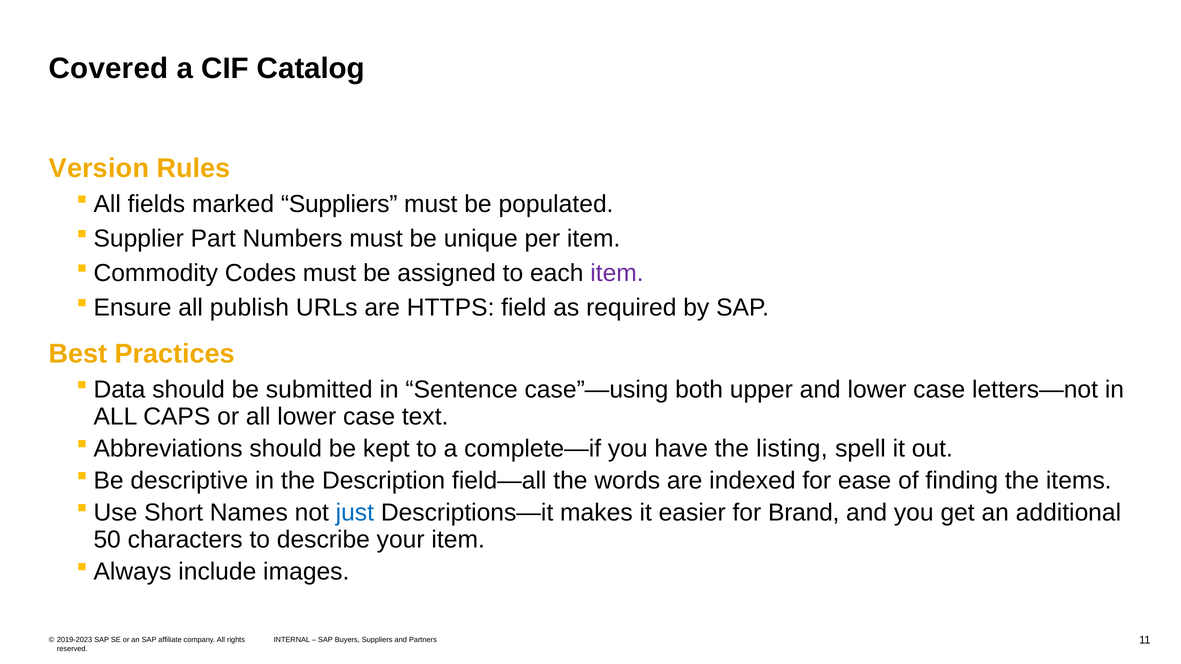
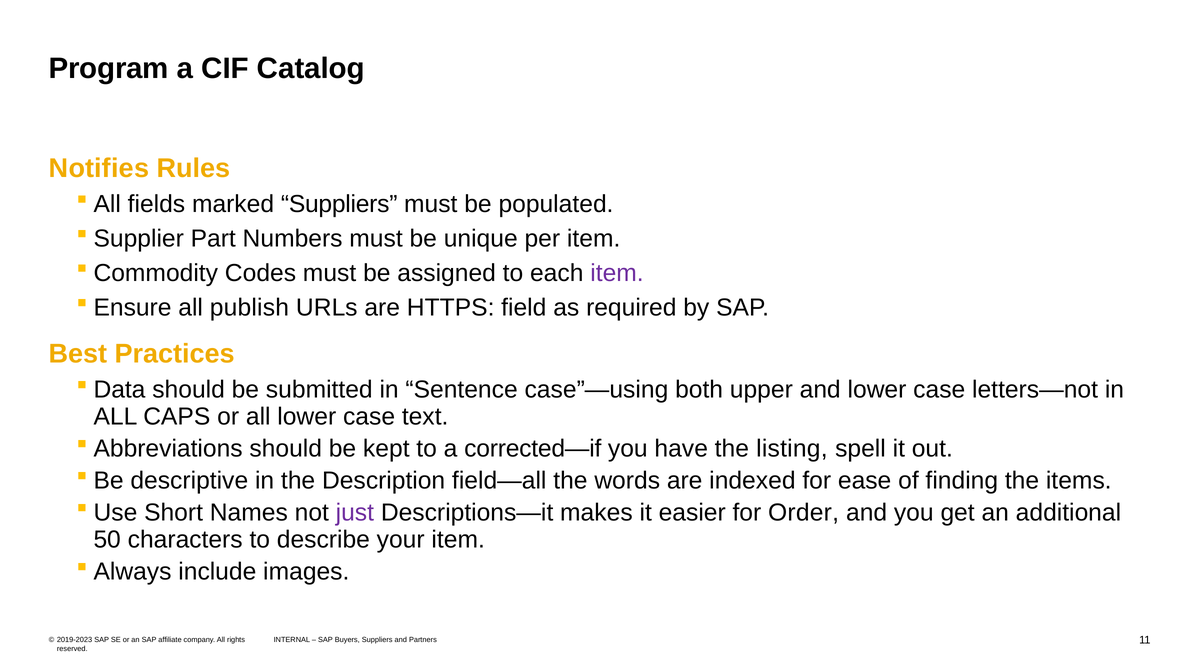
Covered: Covered -> Program (109, 69)
Version: Version -> Notifies (99, 168)
complete—if: complete—if -> corrected—if (533, 449)
just colour: blue -> purple (355, 513)
Brand: Brand -> Order (804, 513)
